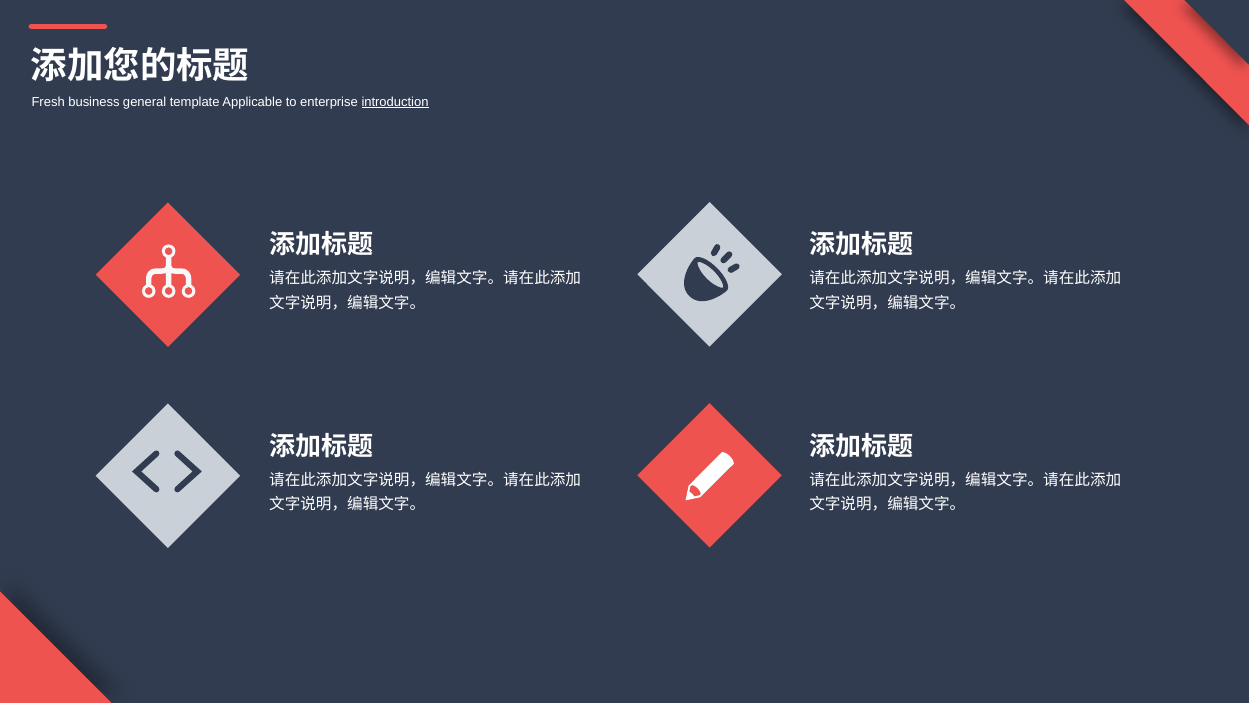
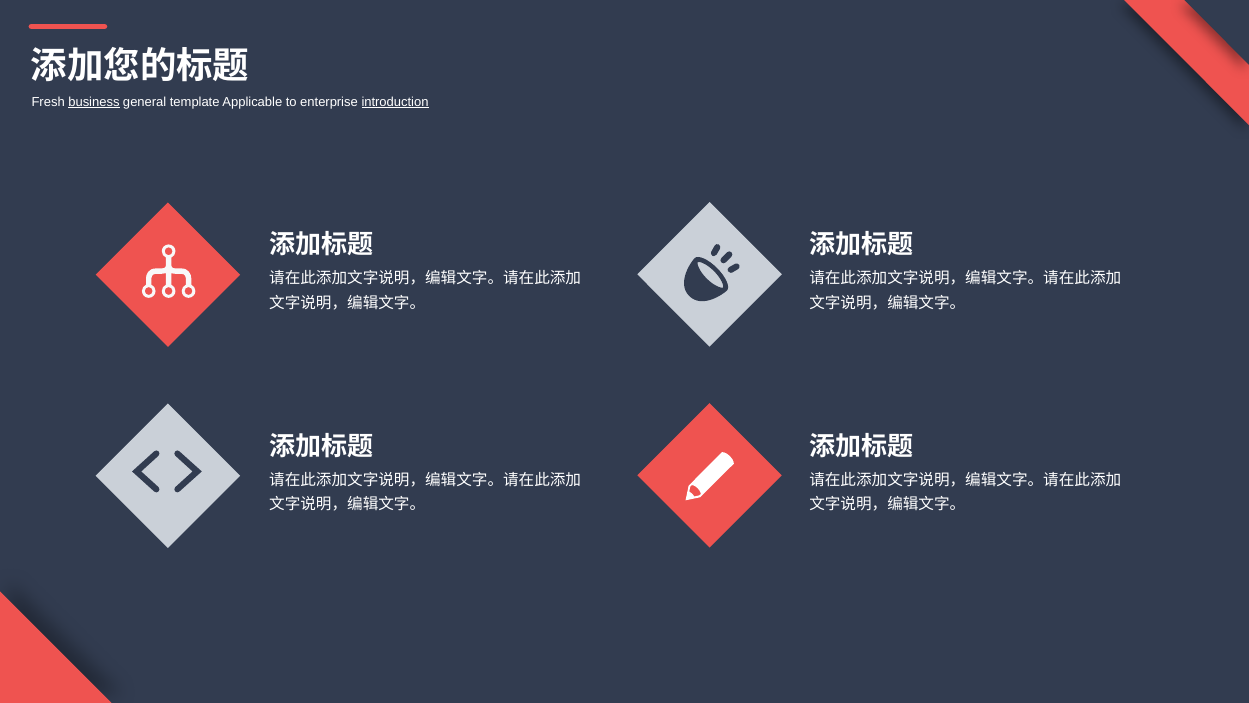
business underline: none -> present (94, 102)
